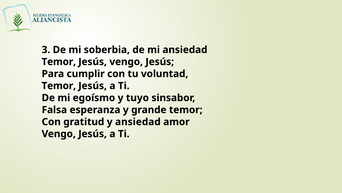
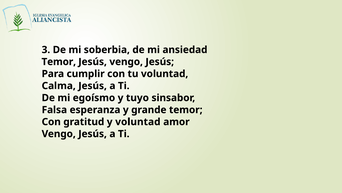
Temor: Temor -> Calma (59, 86)
y ansiedad: ansiedad -> voluntad (138, 121)
